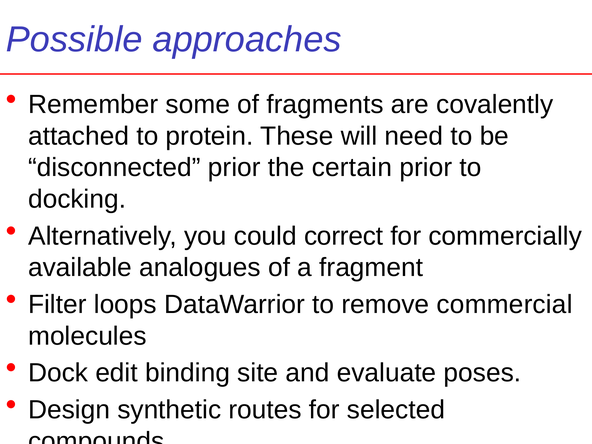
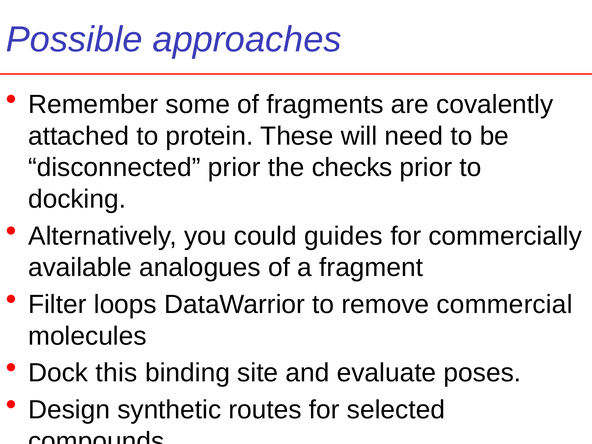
certain: certain -> checks (352, 168)
correct: correct -> guides (343, 236)
edit: edit -> this (116, 373)
